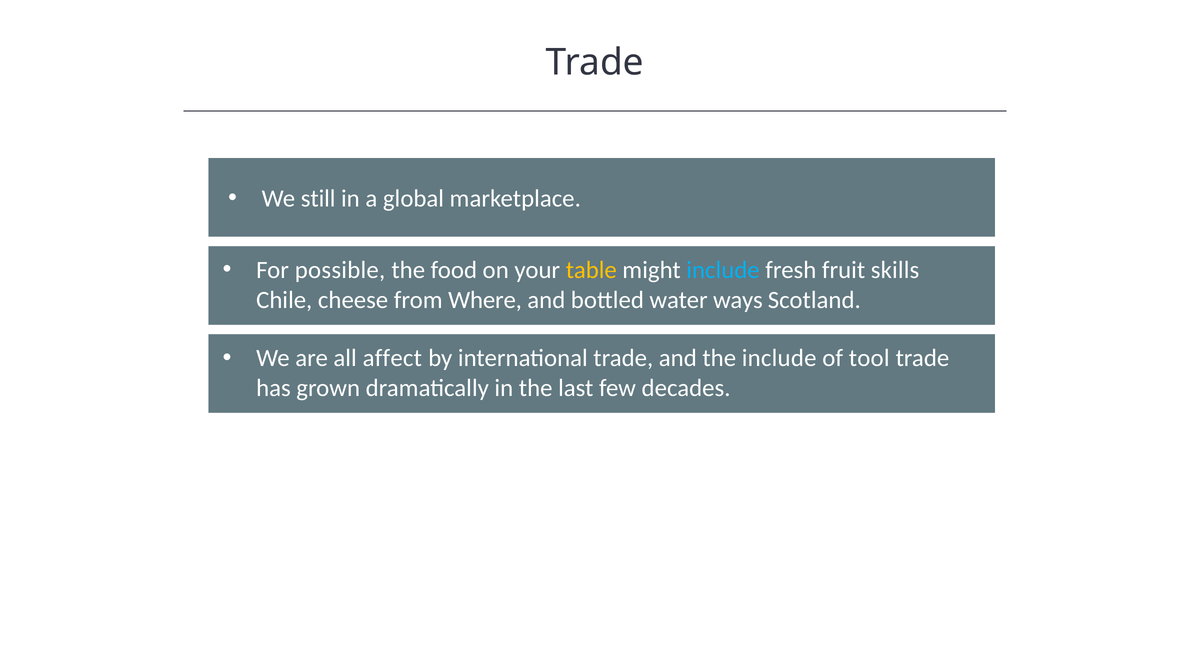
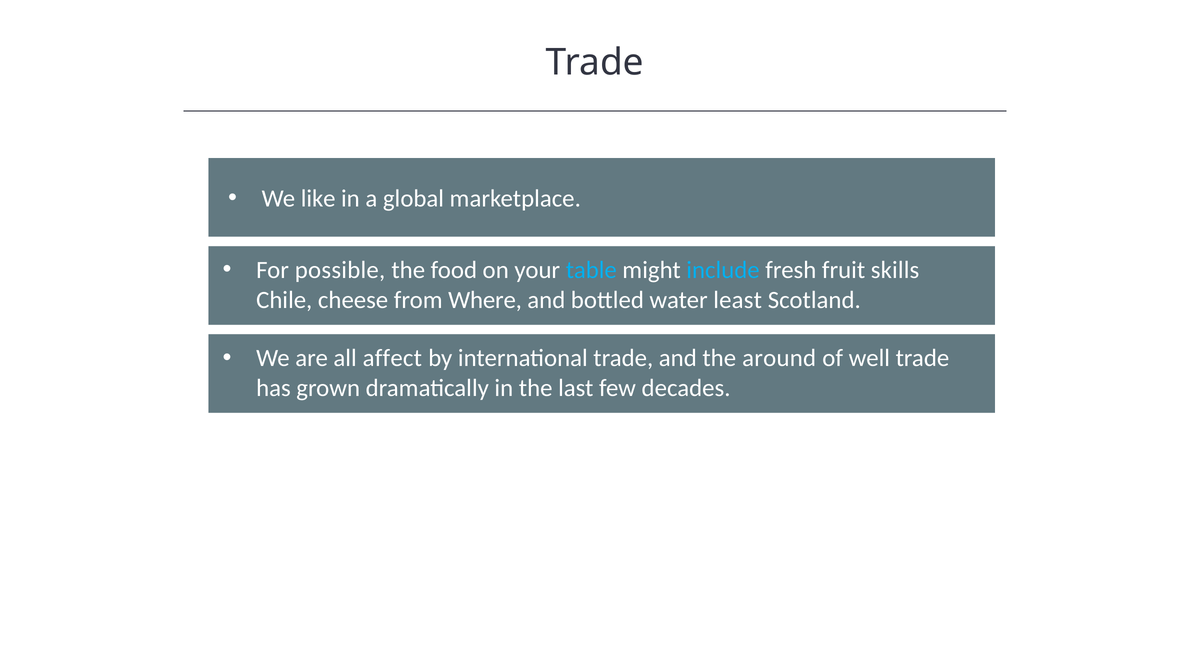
still: still -> like (318, 199)
table colour: yellow -> light blue (591, 270)
ways: ways -> least (738, 300)
the include: include -> around (779, 358)
tool: tool -> well (869, 358)
